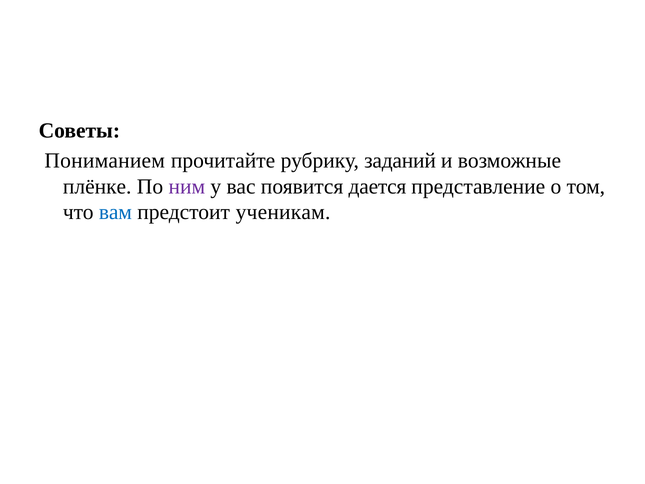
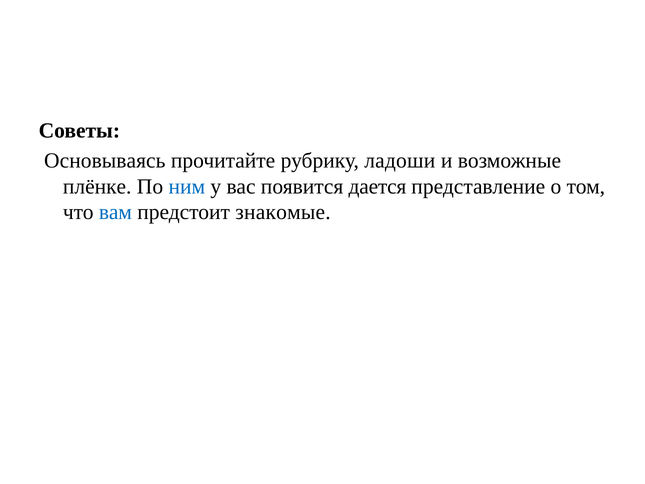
Пониманием: Пониманием -> Основываясь (105, 161)
заданий: заданий -> ладоши (400, 161)
ним colour: purple -> blue (187, 186)
ученикам: ученикам -> знакомые (283, 212)
